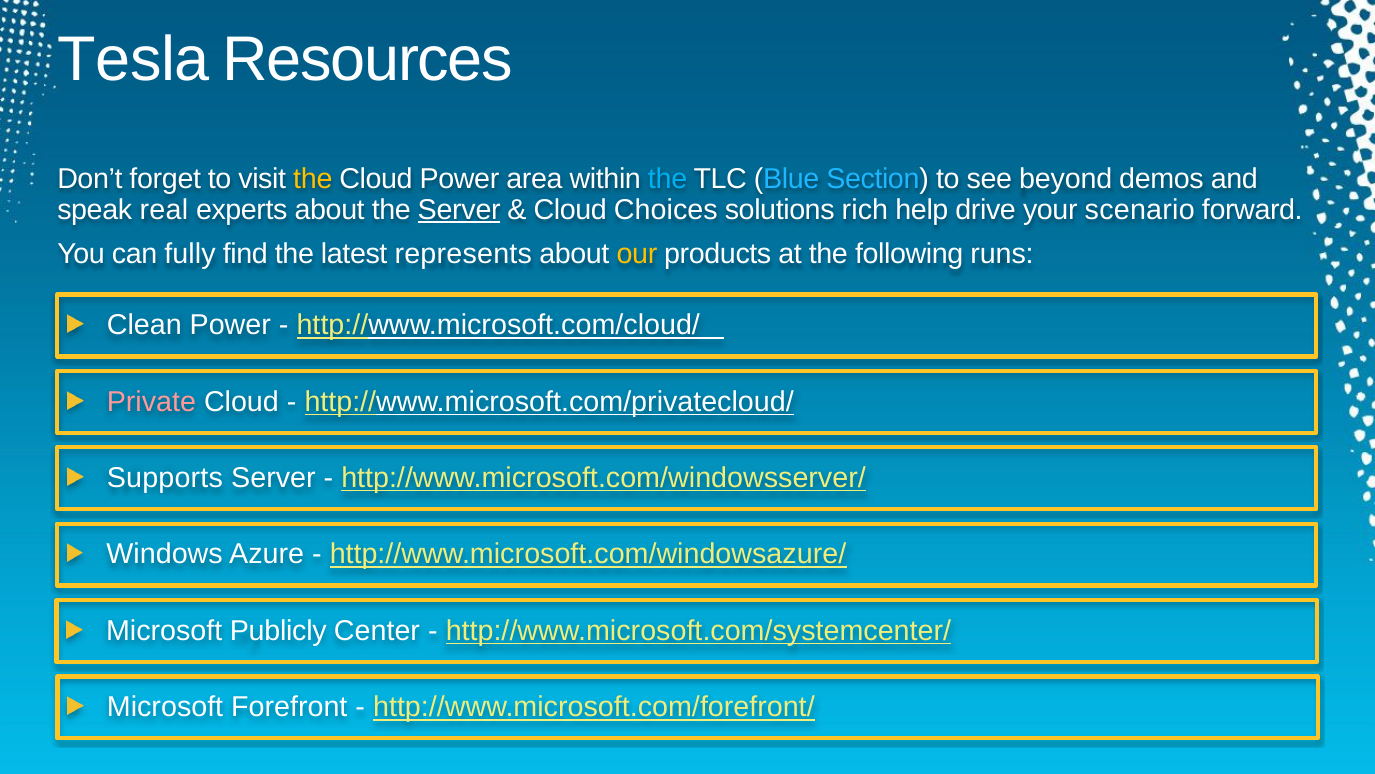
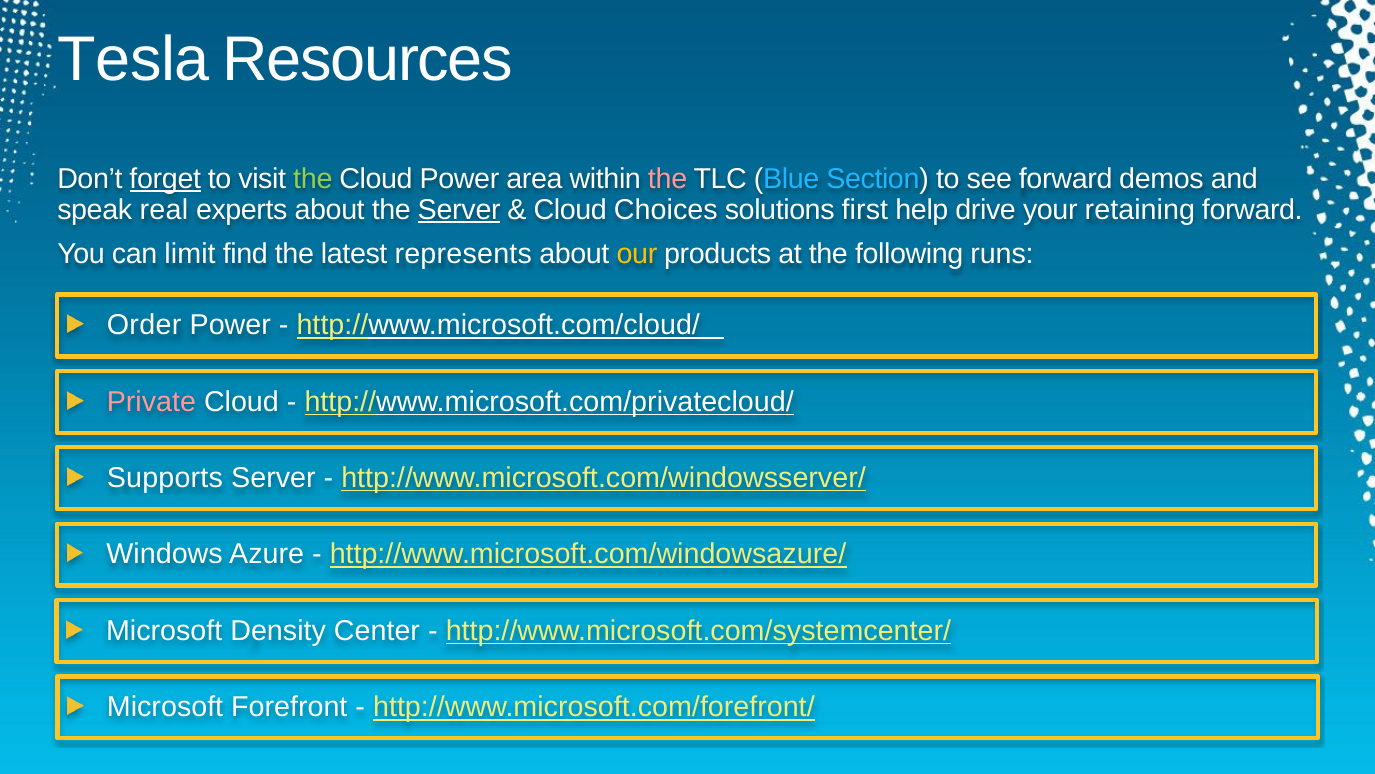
forget underline: none -> present (165, 179)
the colour: yellow -> light green (313, 179)
the colour: light blue -> pink (668, 179)
see beyond: beyond -> forward (1066, 179)
rich: rich -> first (865, 210)
scenario: scenario -> retaining (1140, 210)
fully: fully -> limit (190, 254)
Clean: Clean -> Order (144, 325)
Publicly: Publicly -> Density (278, 630)
